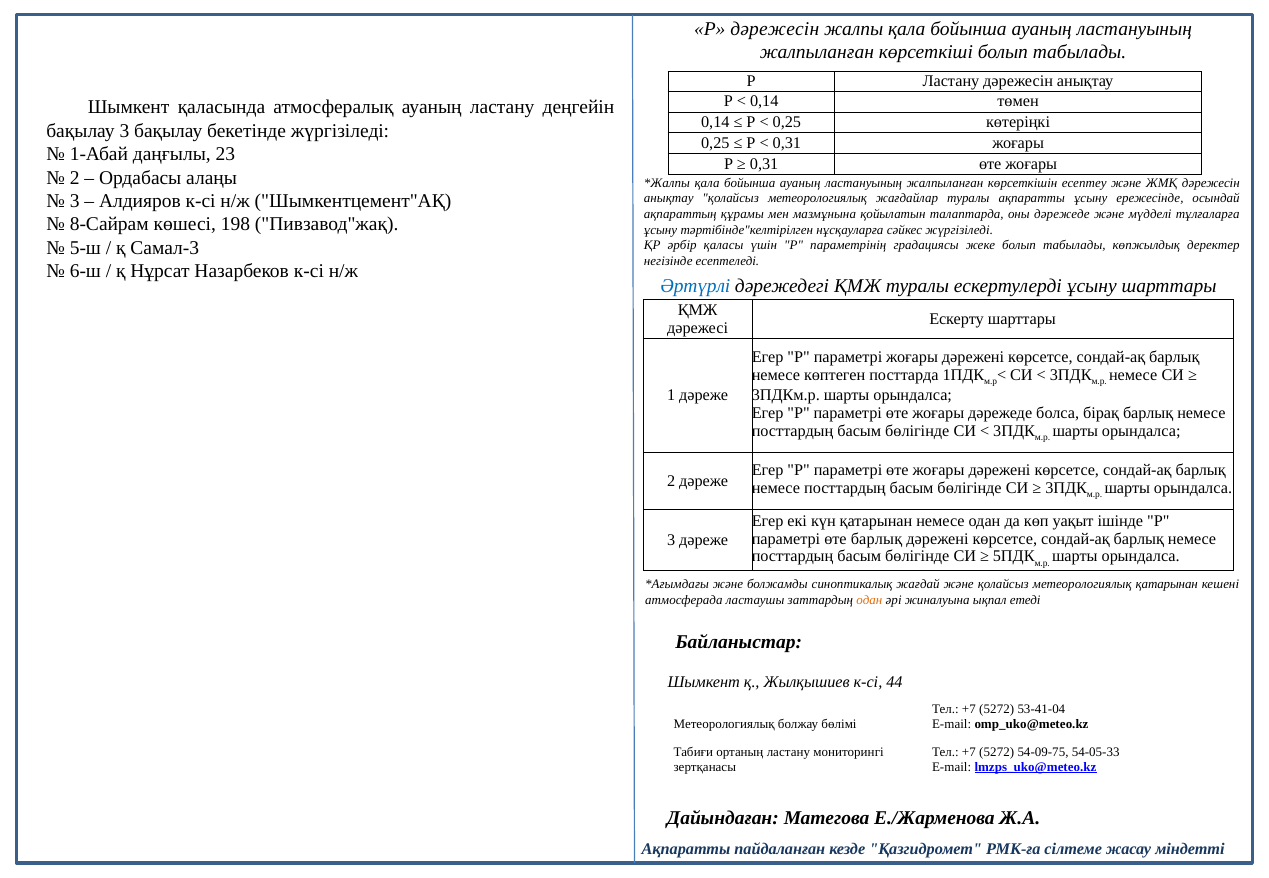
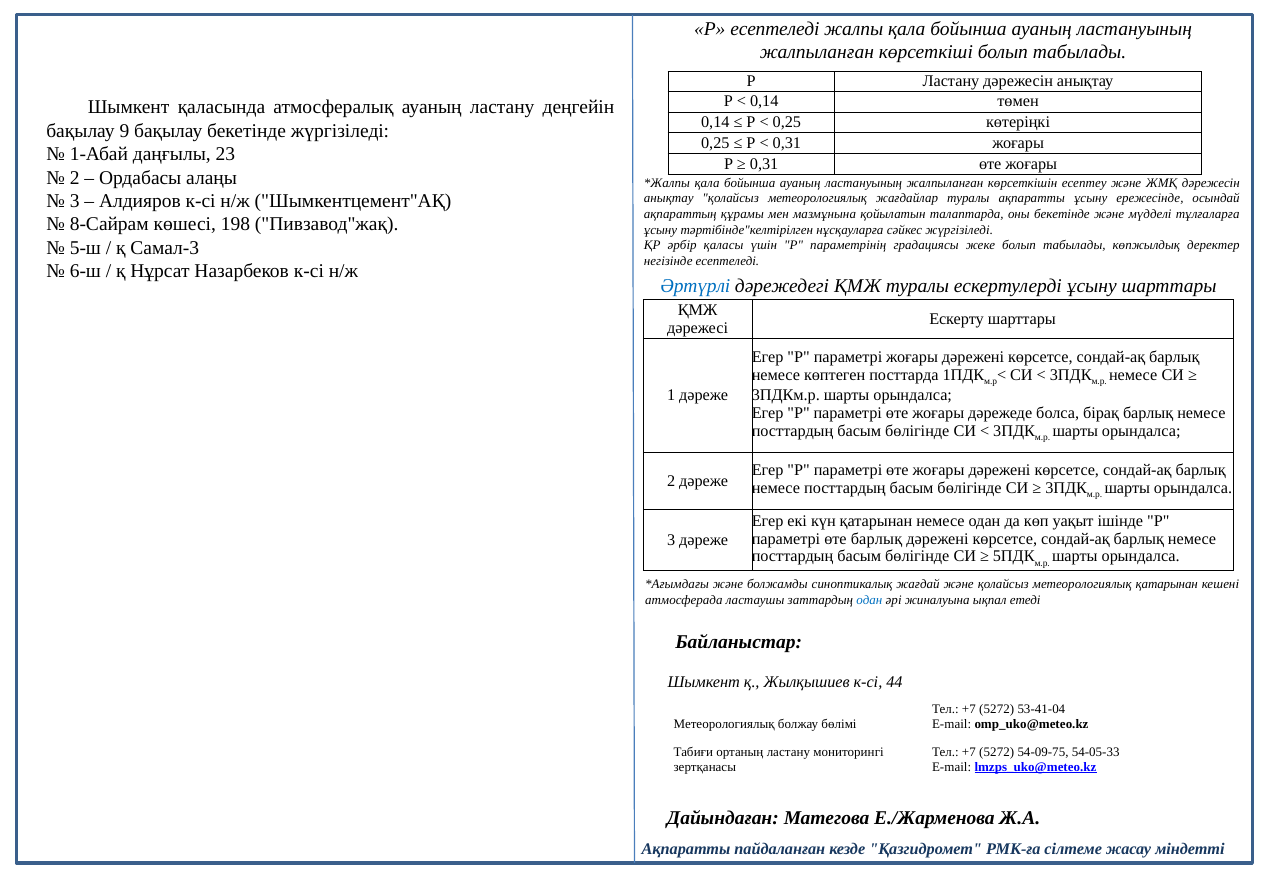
Р дәрежесін: дәрежесін -> есептеледі (775, 29)
бақылау 3: 3 -> 9 (124, 131)
оны дәрежеде: дәрежеде -> бекетінде (1062, 214)
одан colour: orange -> blue (869, 600)
